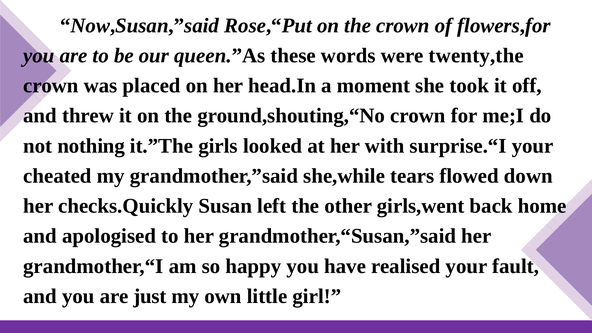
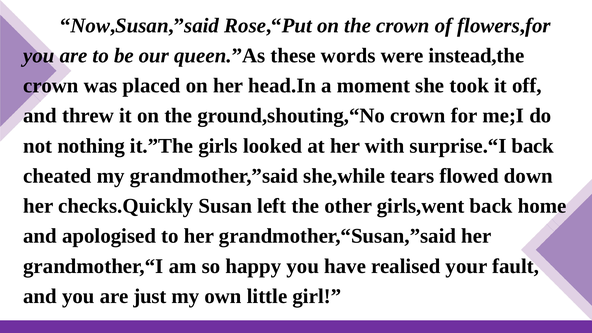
twenty,the: twenty,the -> instead,the (476, 56)
surprise.“I your: your -> back (533, 146)
